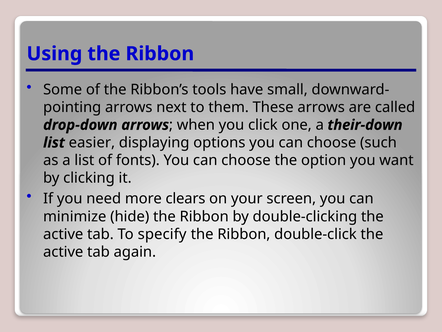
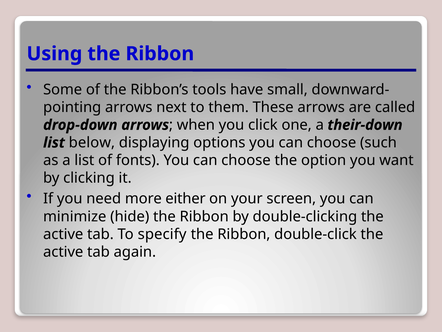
easier: easier -> below (92, 142)
clears: clears -> either (185, 198)
